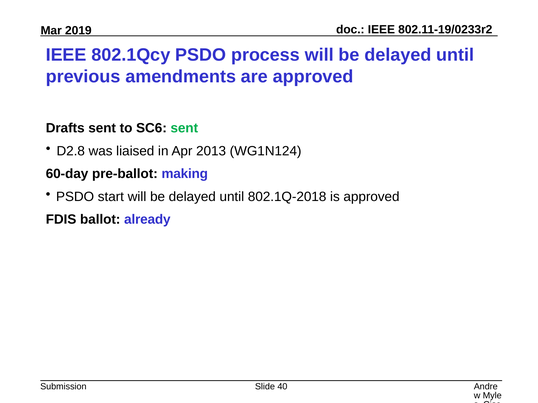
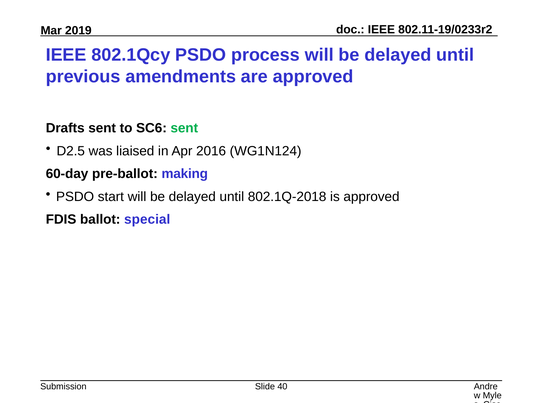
D2.8: D2.8 -> D2.5 (71, 151)
2013: 2013 -> 2016 (211, 151)
already: already -> special (147, 220)
